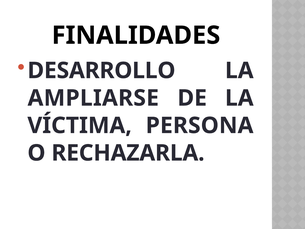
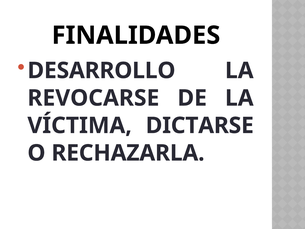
AMPLIARSE: AMPLIARSE -> REVOCARSE (93, 98)
PERSONA: PERSONA -> DICTARSE (200, 125)
